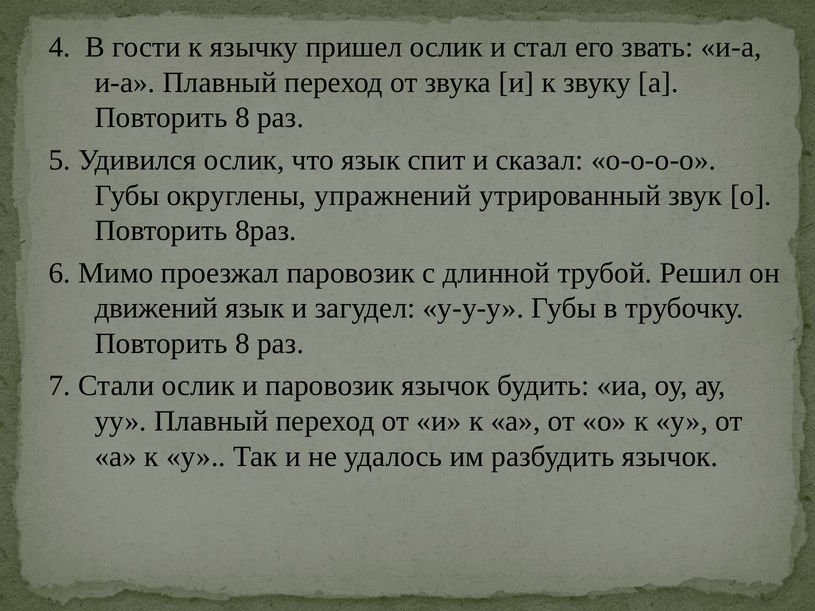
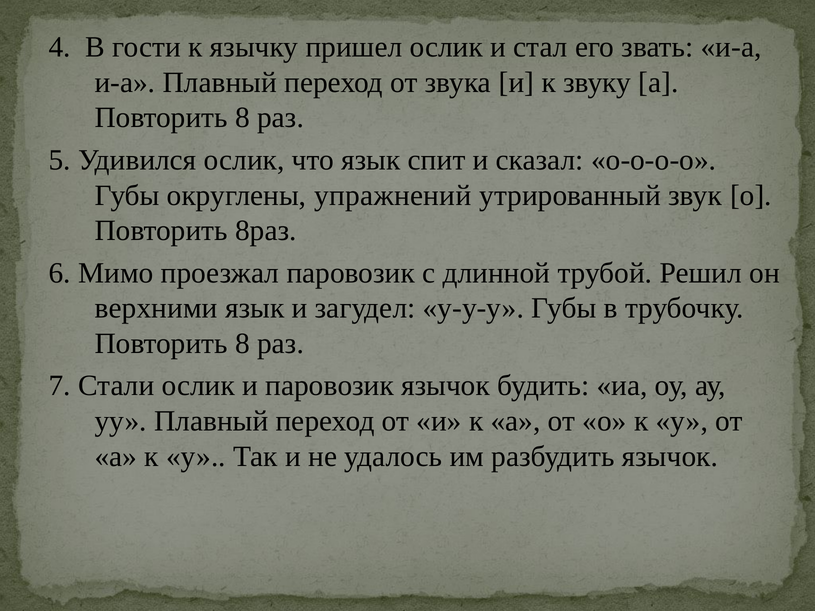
движений: движений -> верхними (156, 308)
